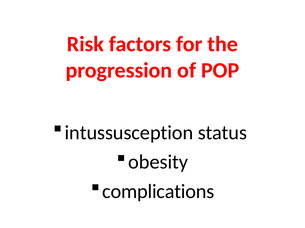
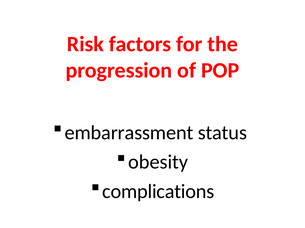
intussusception: intussusception -> embarrassment (129, 133)
